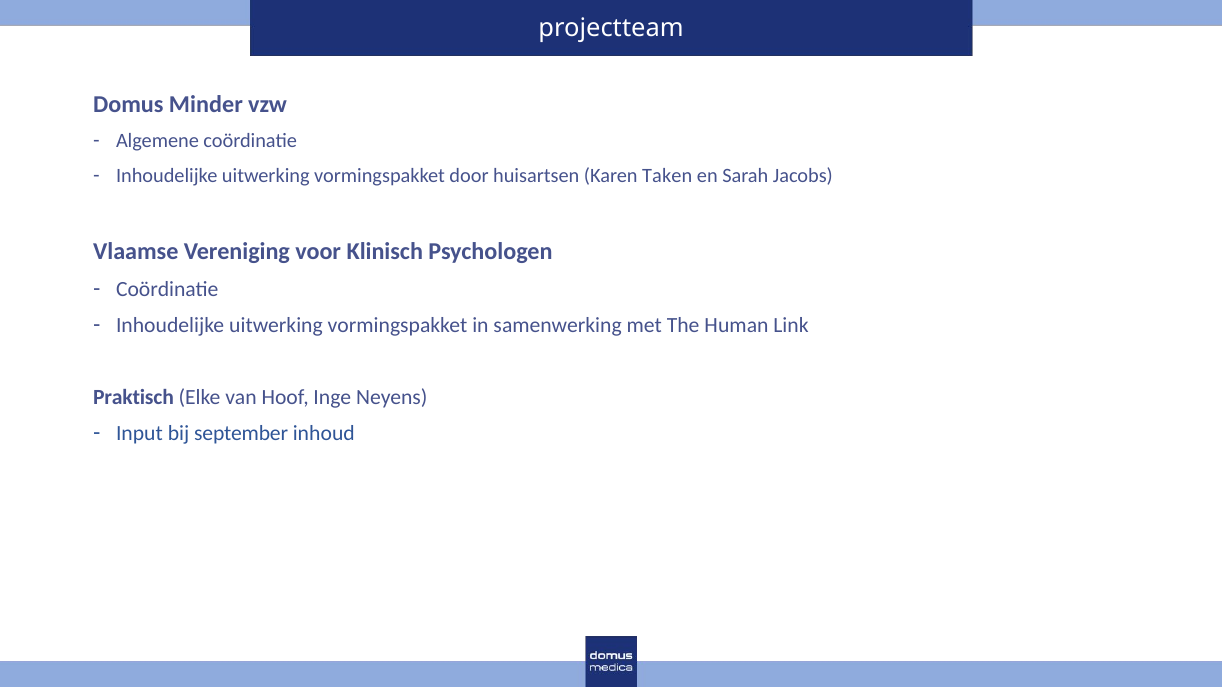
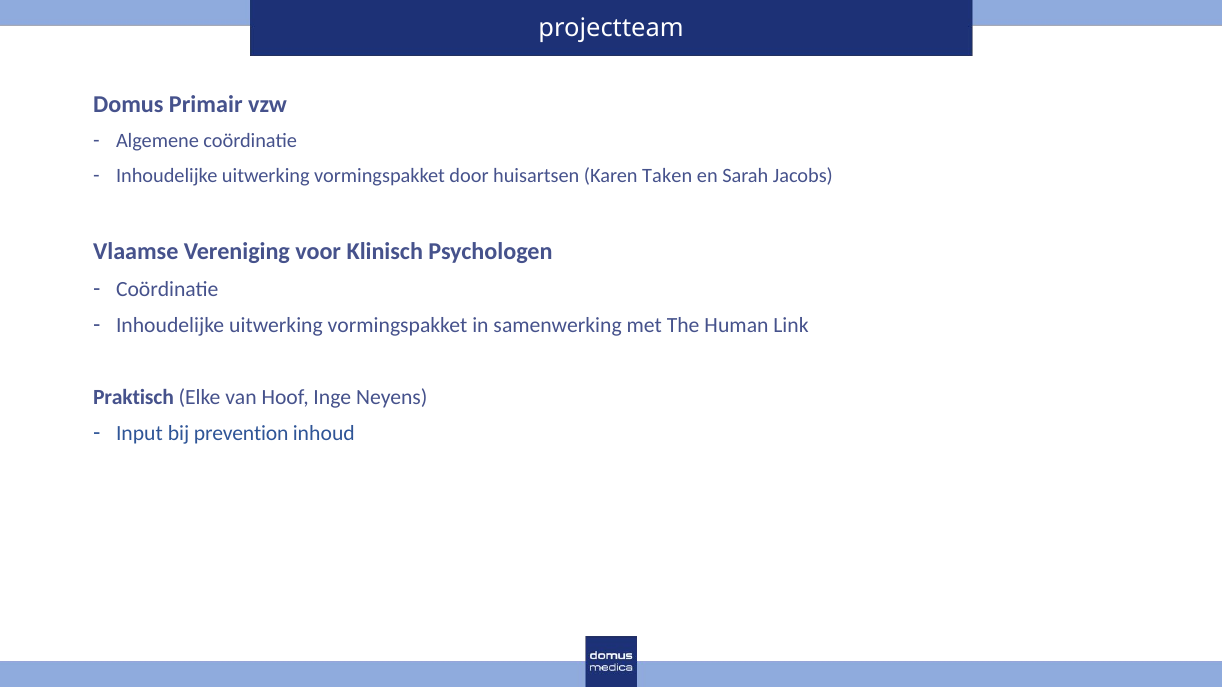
Minder: Minder -> Primair (206, 104)
september: september -> prevention (241, 434)
